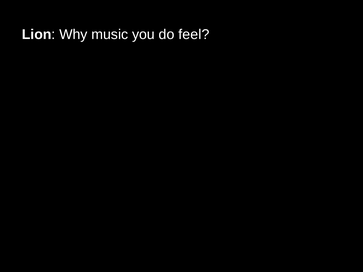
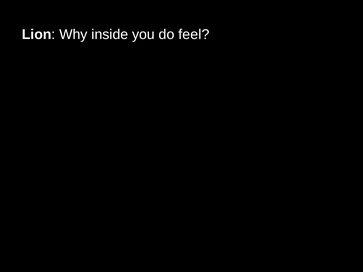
music: music -> inside (110, 35)
